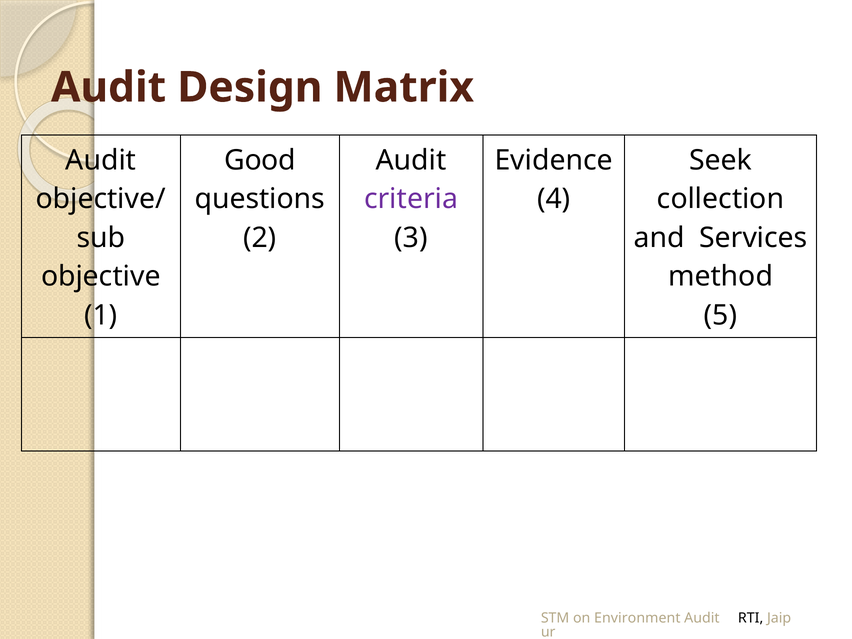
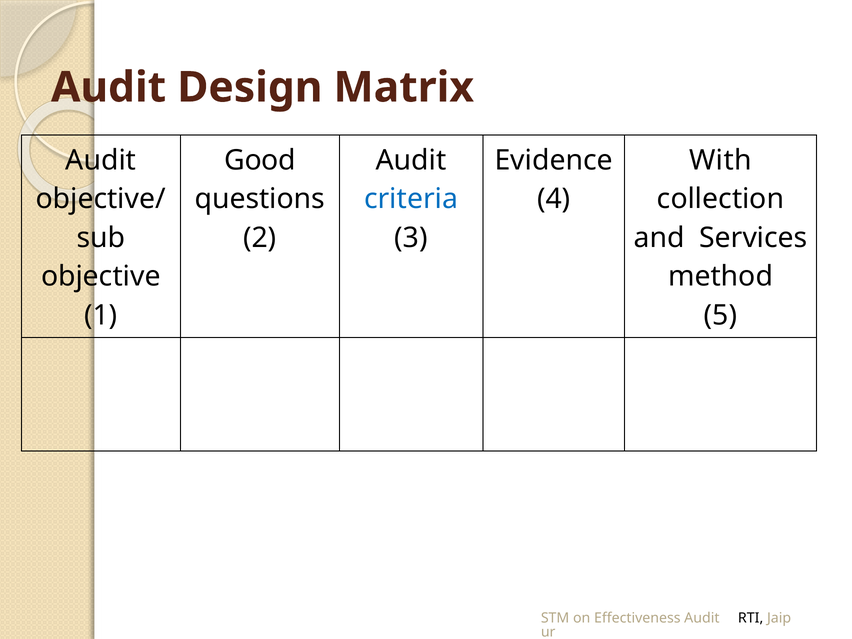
Seek: Seek -> With (720, 160)
criteria colour: purple -> blue (411, 199)
Environment: Environment -> Effectiveness (637, 618)
